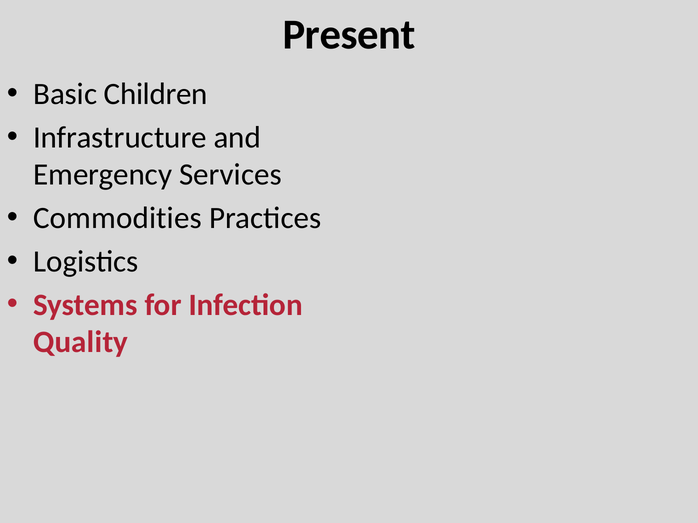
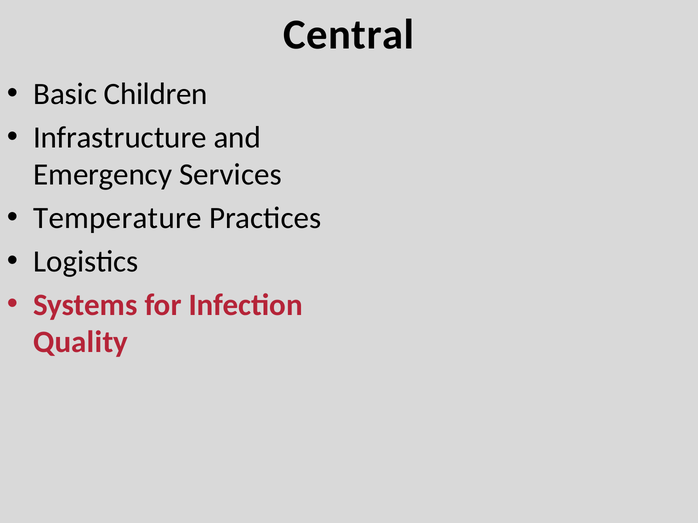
Present: Present -> Central (349, 35)
Commodities: Commodities -> Temperature (117, 218)
